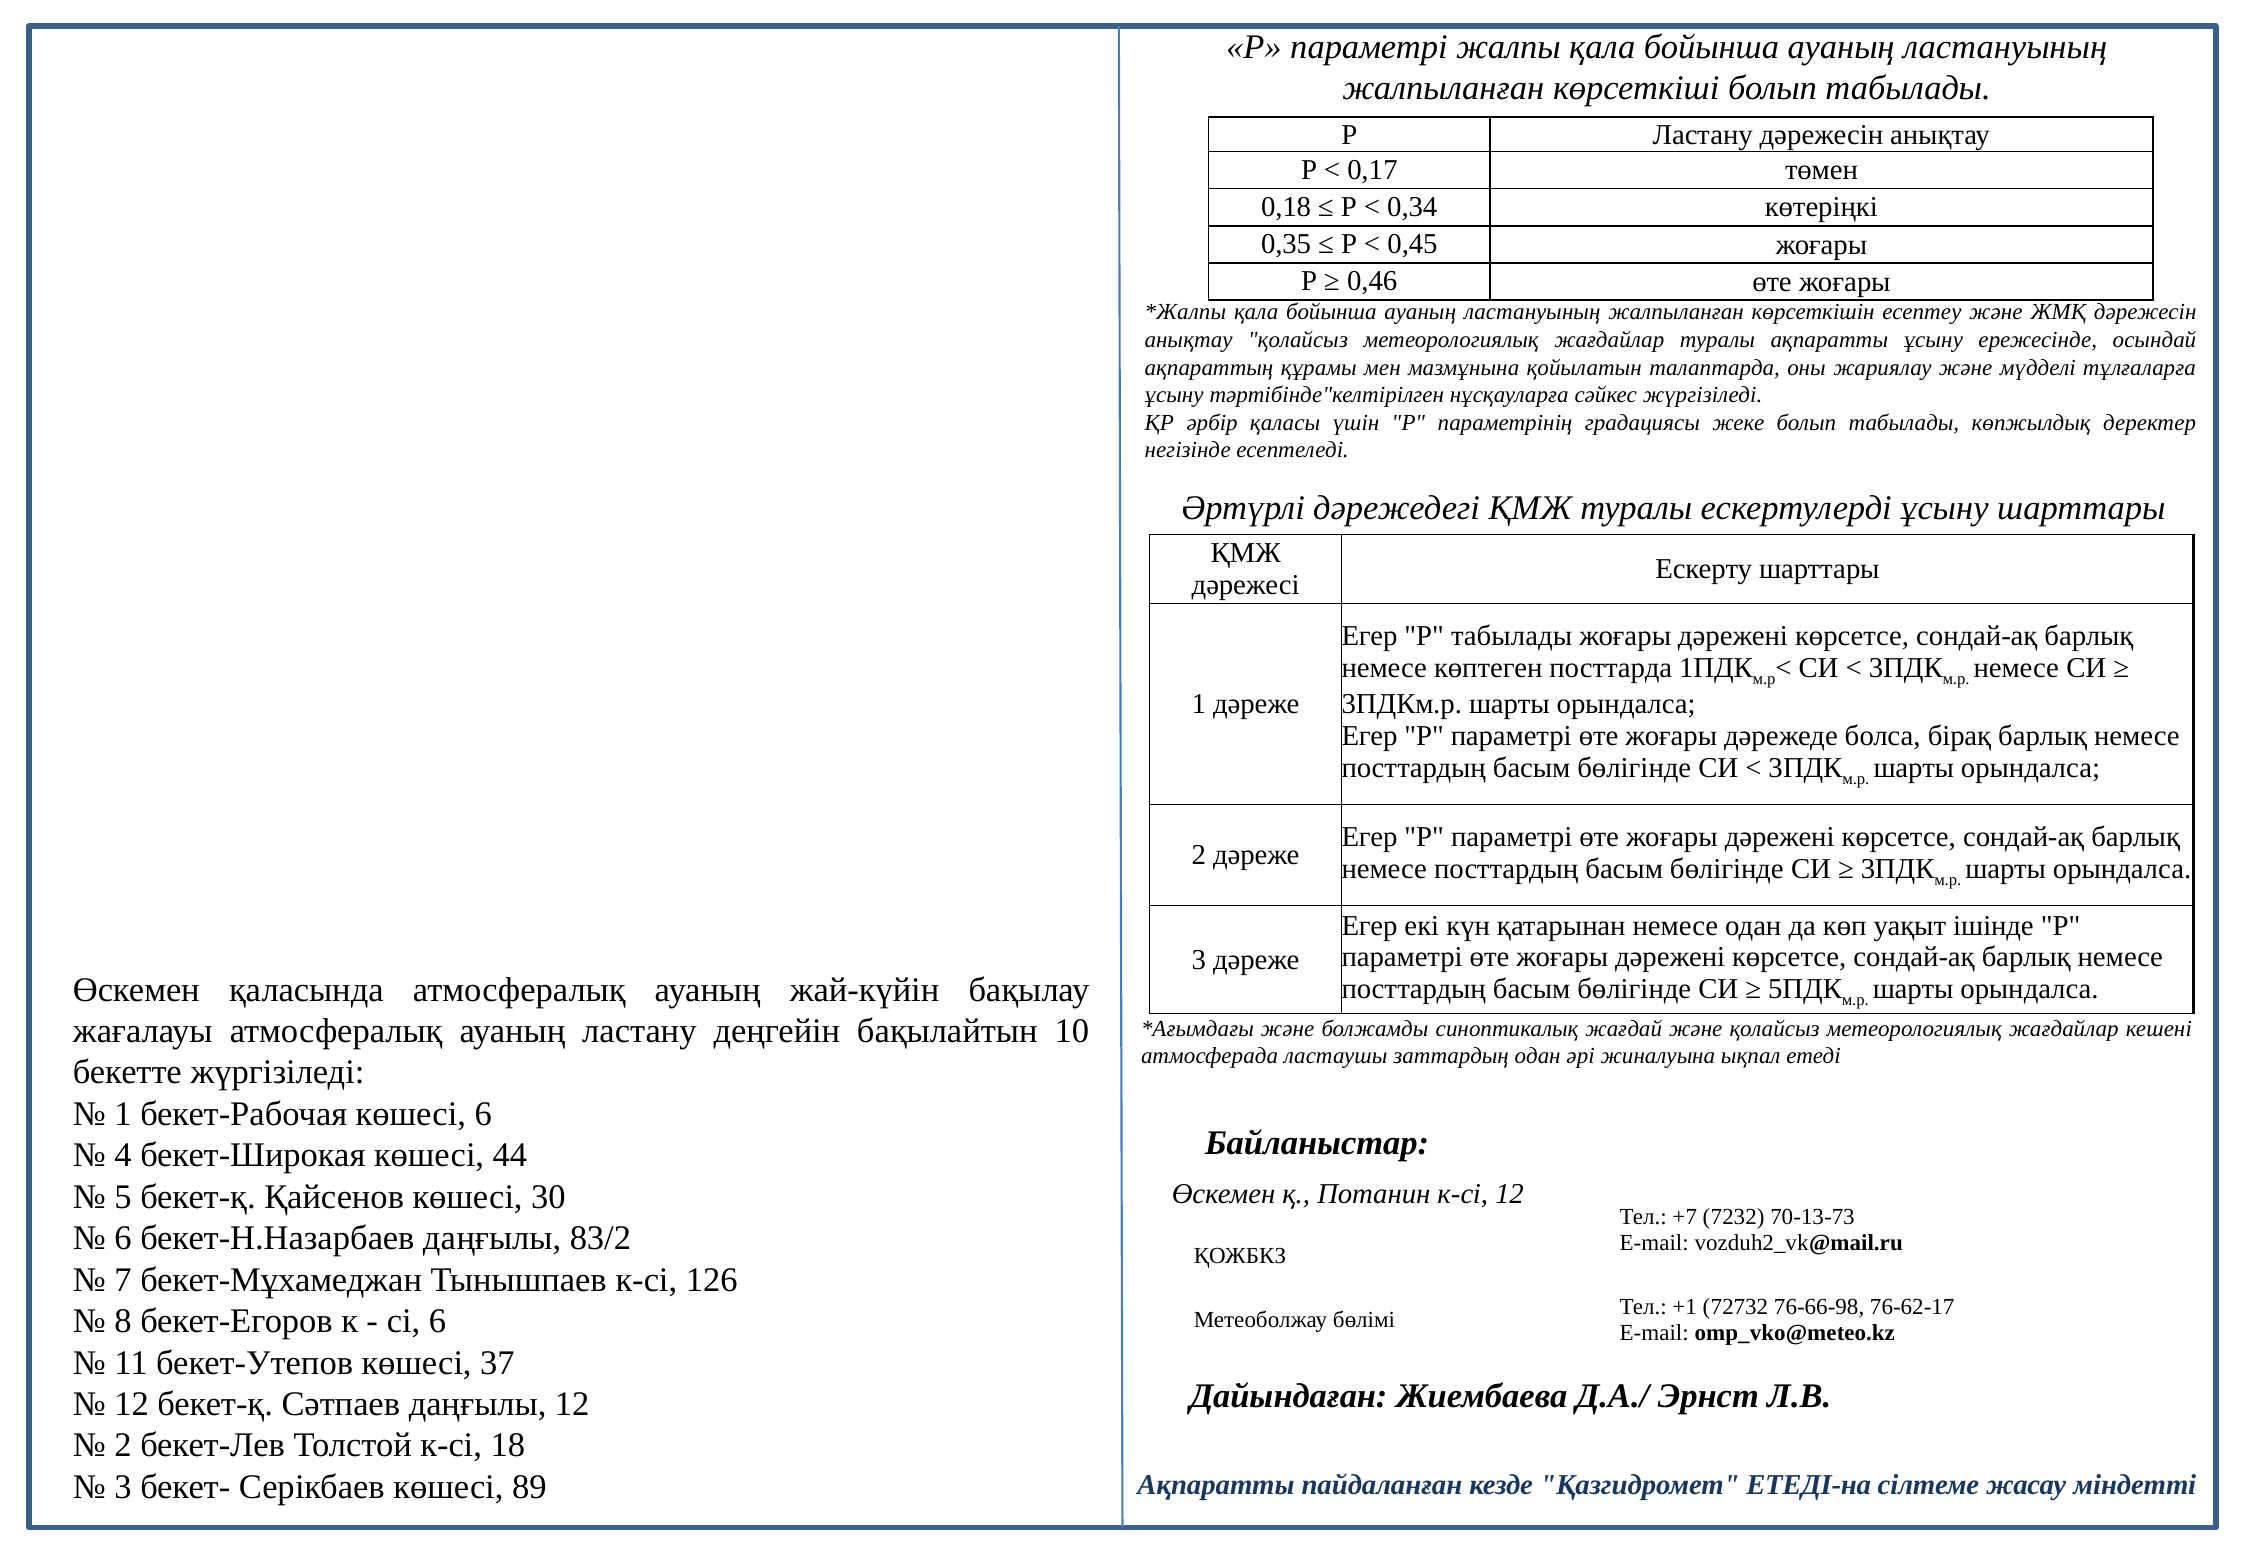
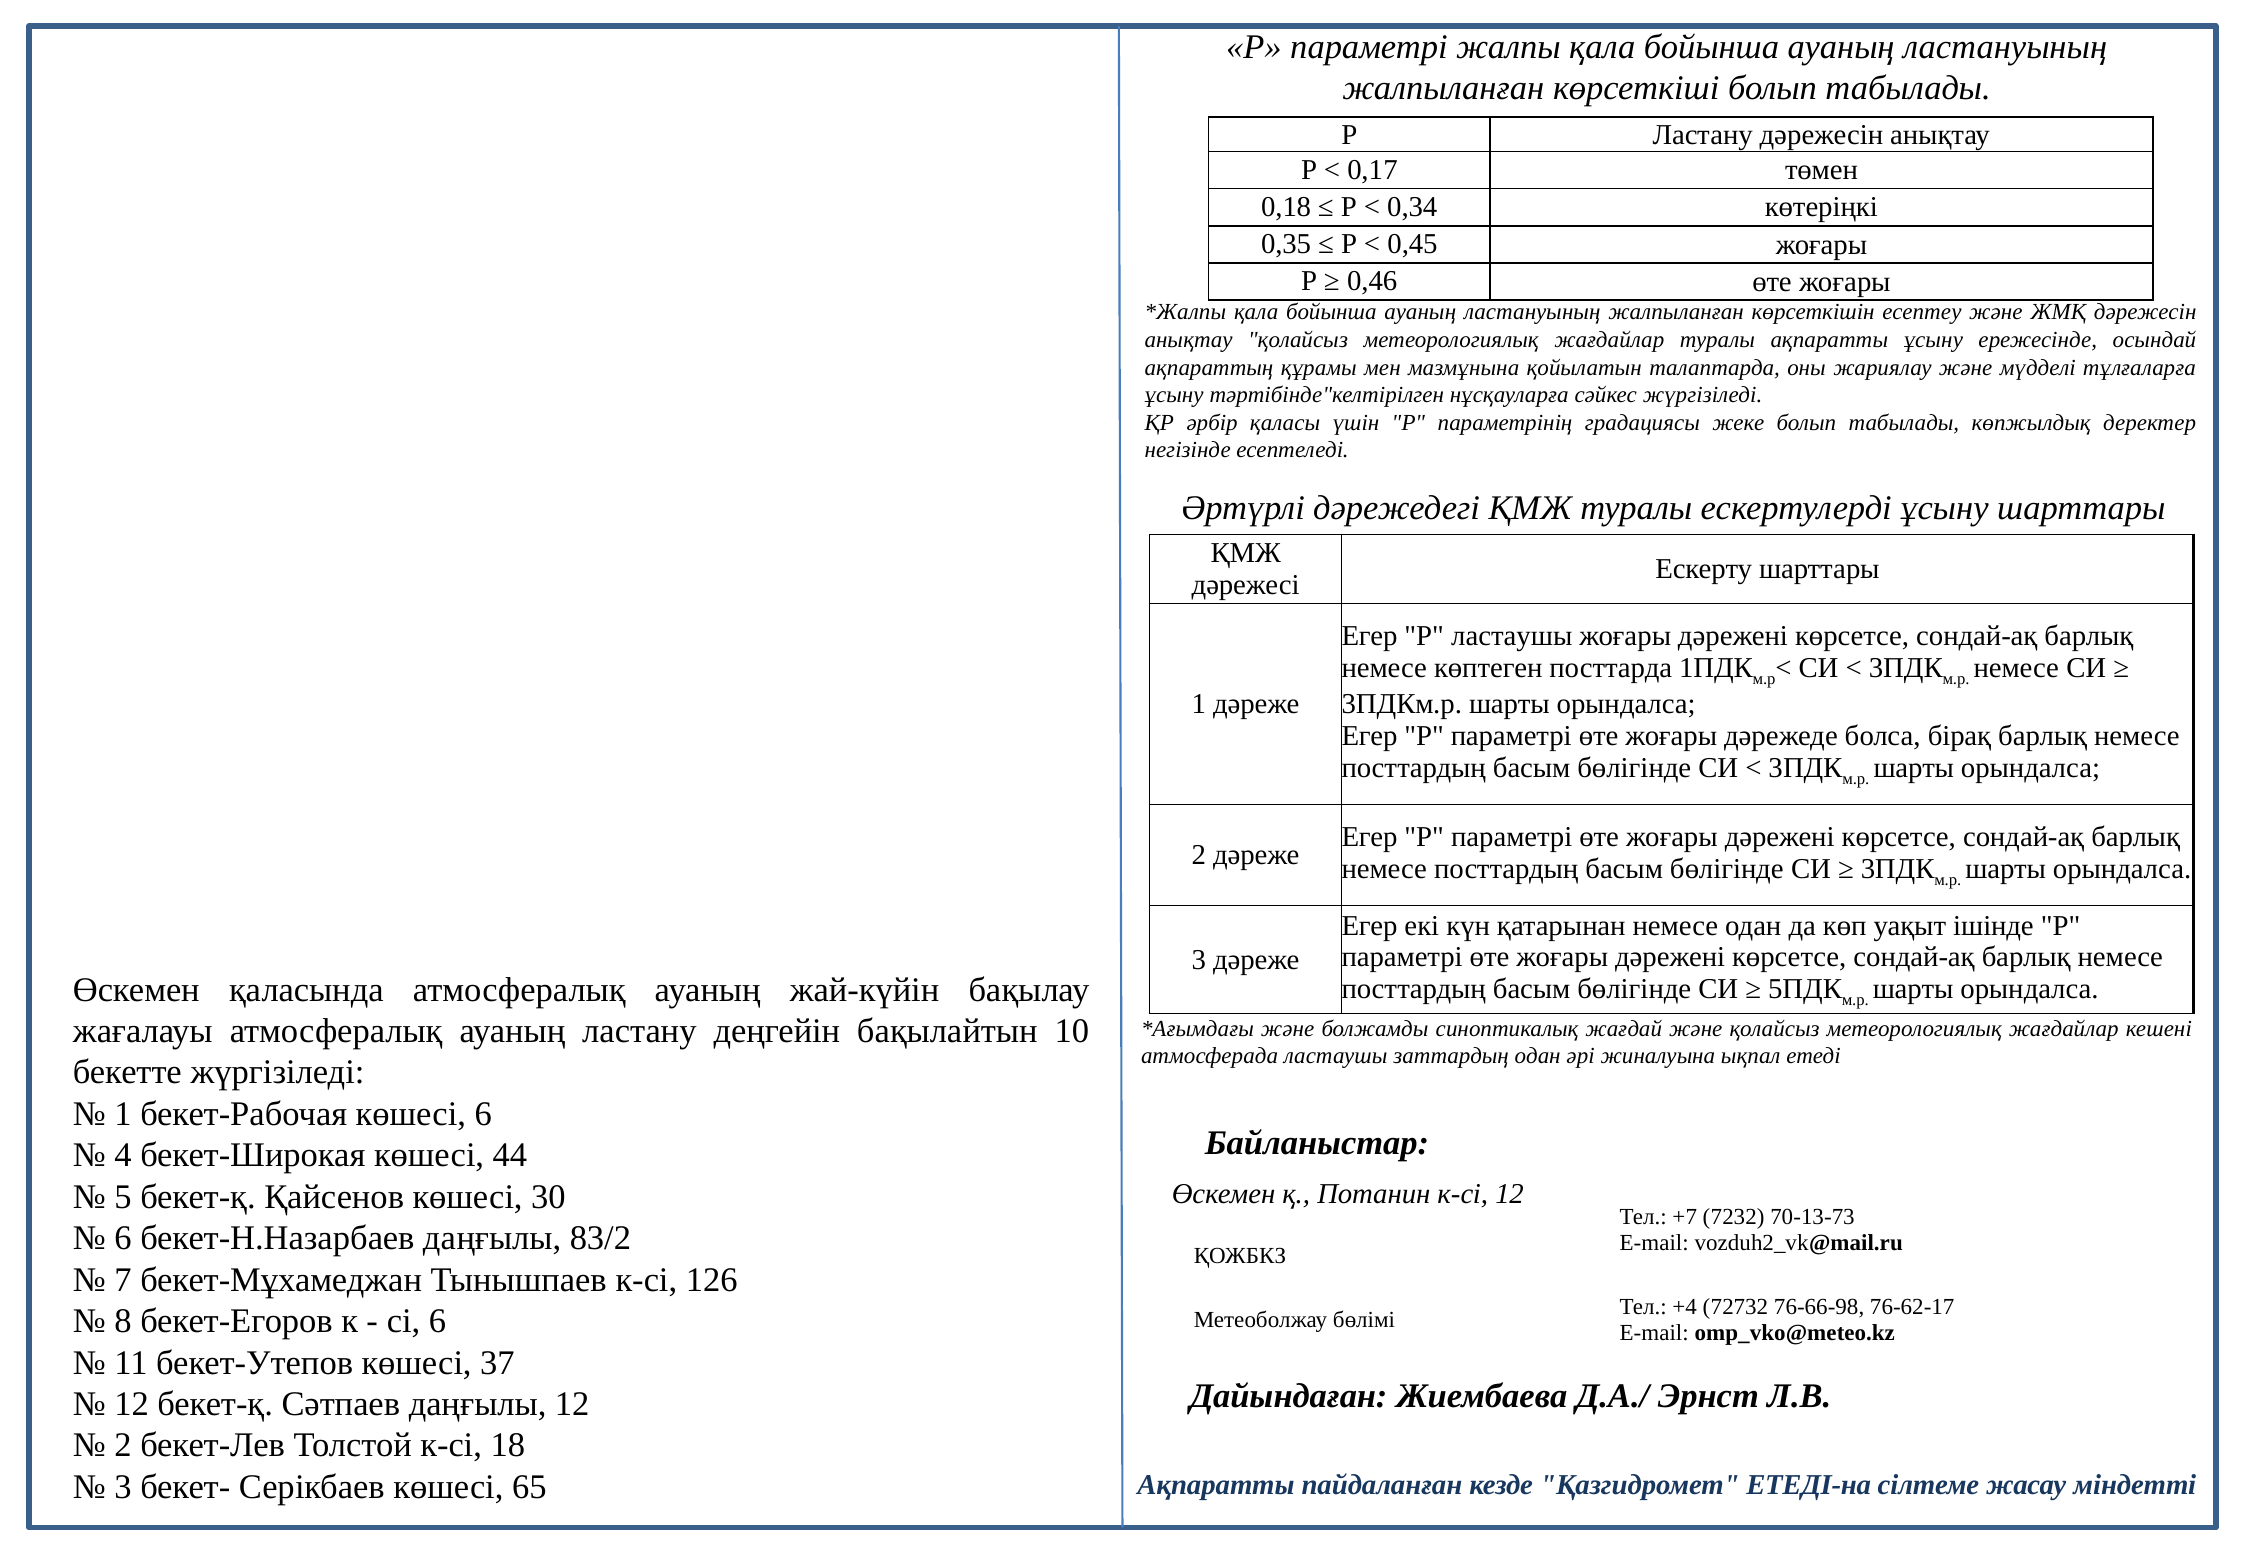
Р табылады: табылады -> ластаушы (1512, 636)
+1: +1 -> +4 (1685, 1307)
89: 89 -> 65 (529, 1487)
